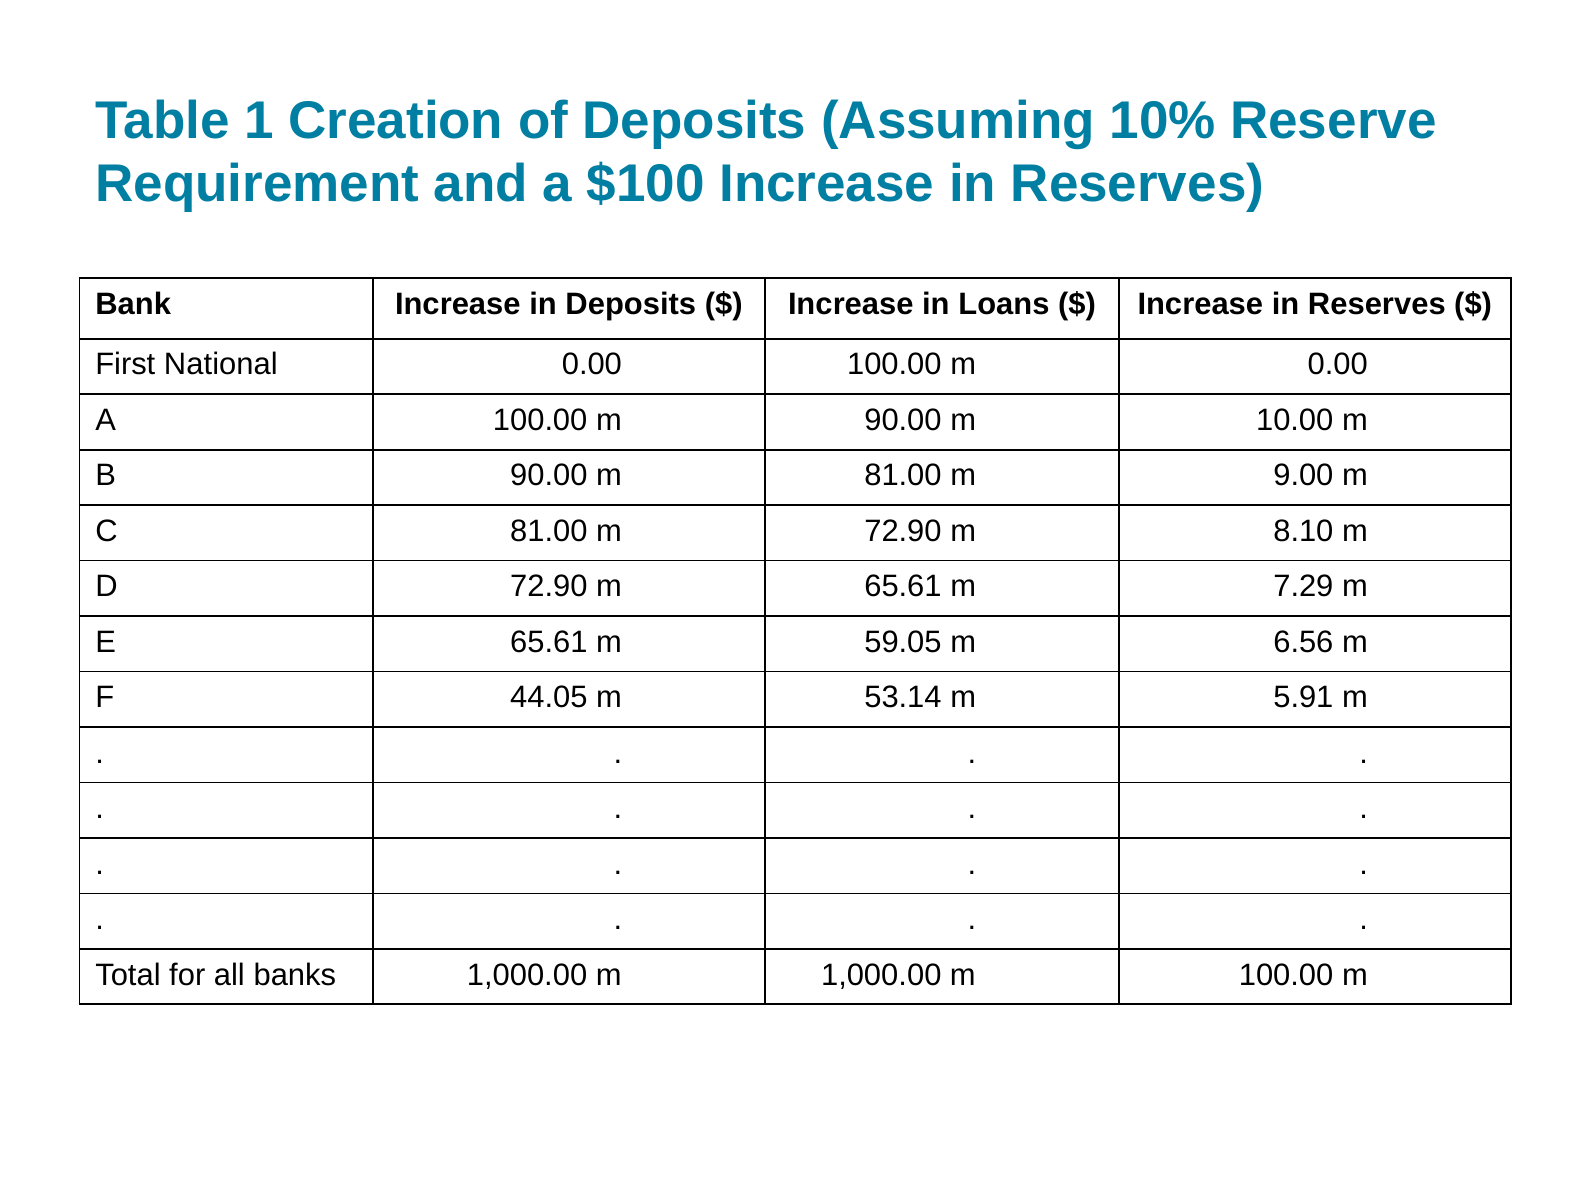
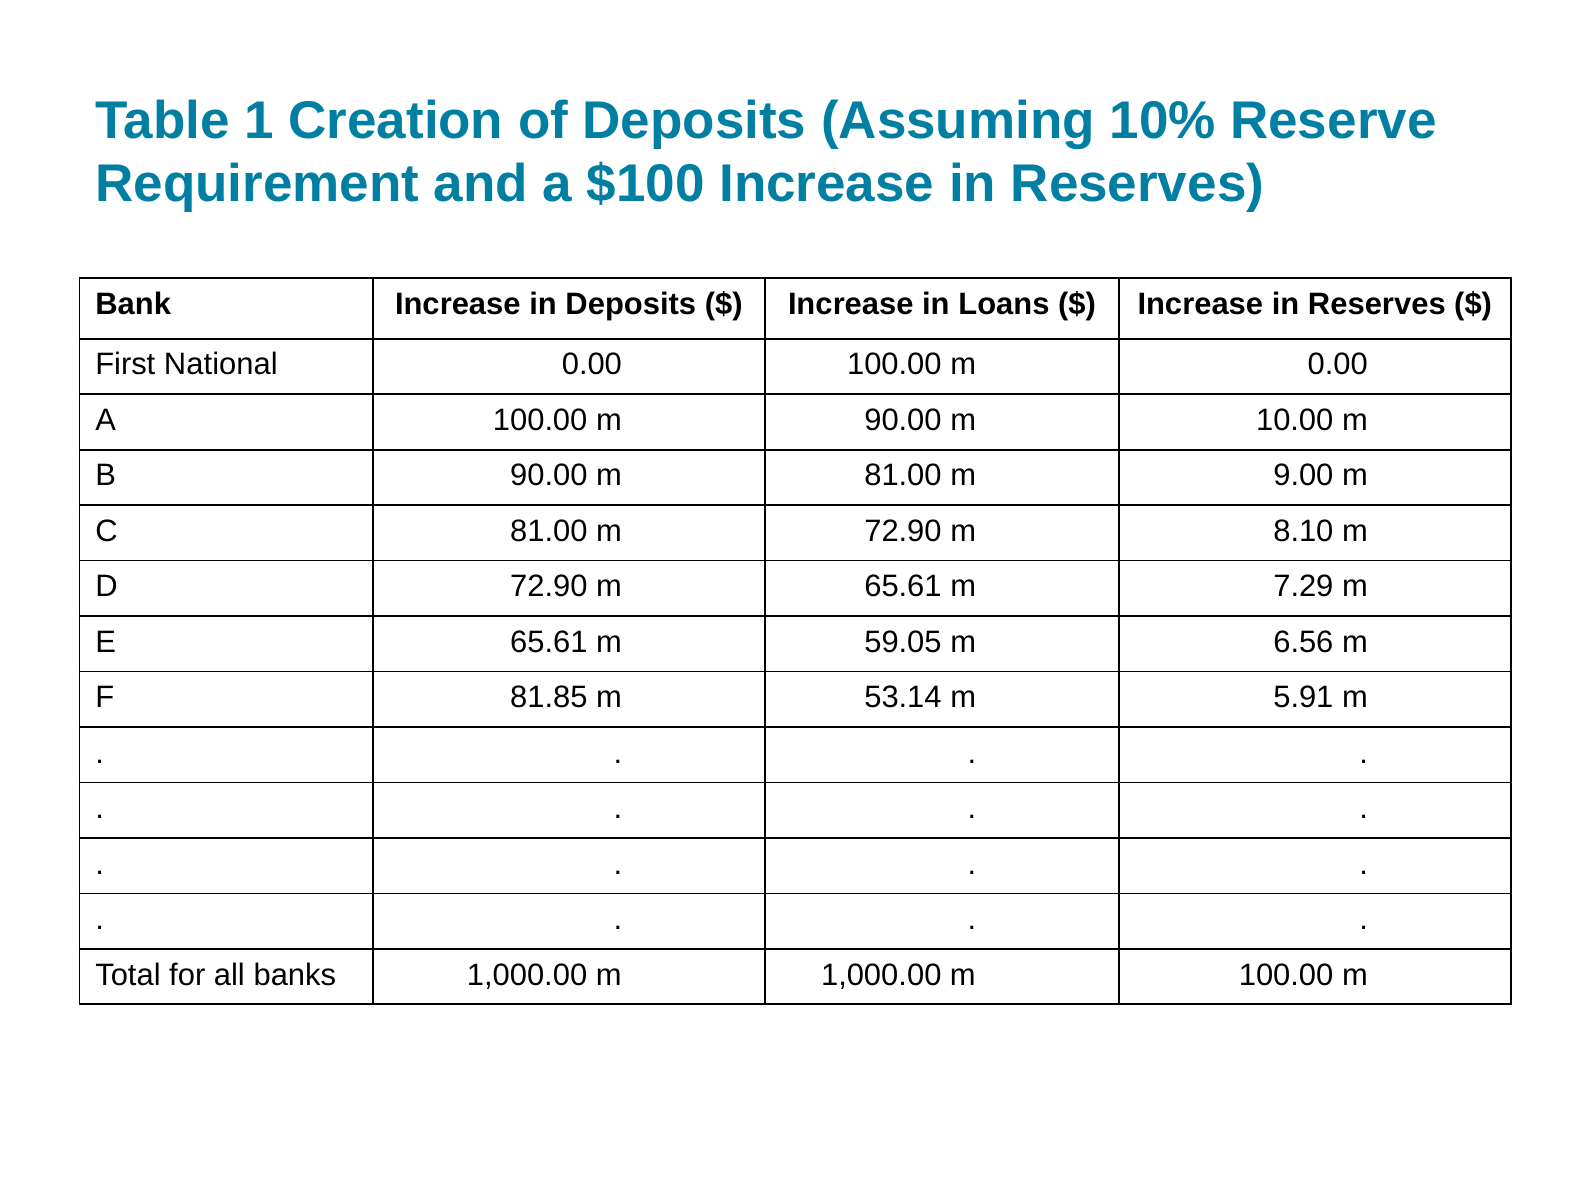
44.05: 44.05 -> 81.85 (549, 697)
